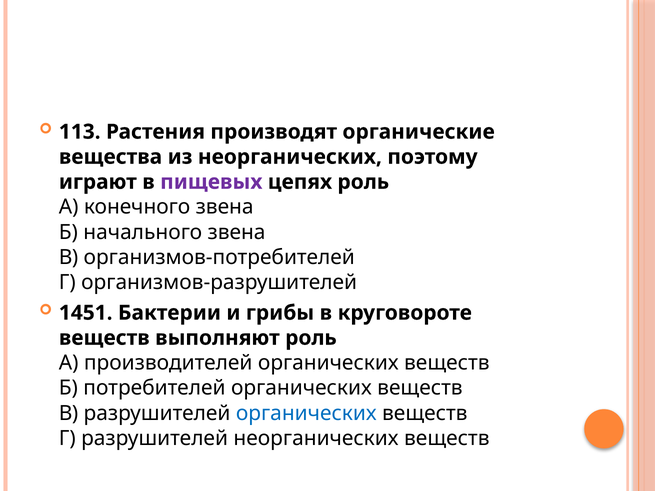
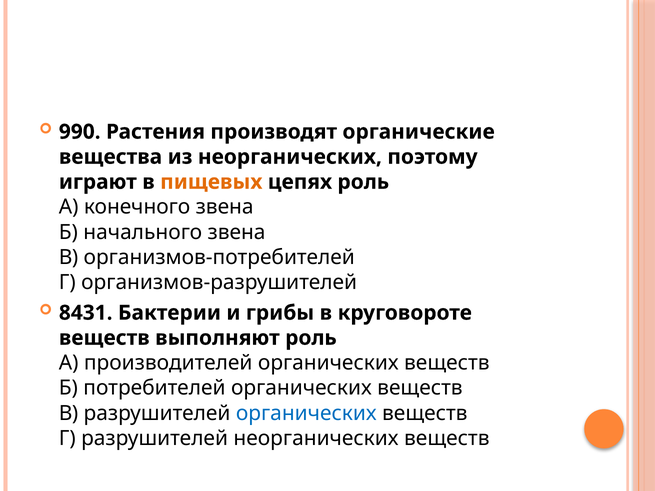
113: 113 -> 990 (80, 132)
пищевых colour: purple -> orange (211, 182)
1451: 1451 -> 8431 (86, 313)
